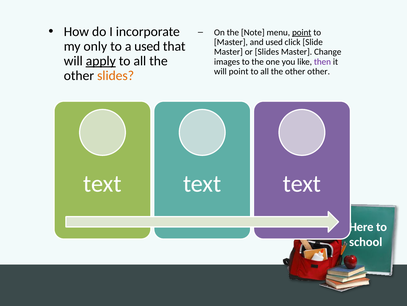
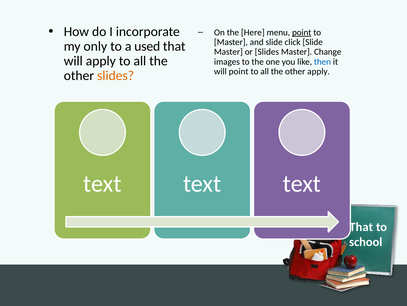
Note: Note -> Here (253, 32)
and used: used -> slide (274, 42)
apply underline: present -> none (101, 61)
then colour: purple -> blue (322, 62)
other other: other -> apply (319, 71)
Here: Here -> That (361, 227)
